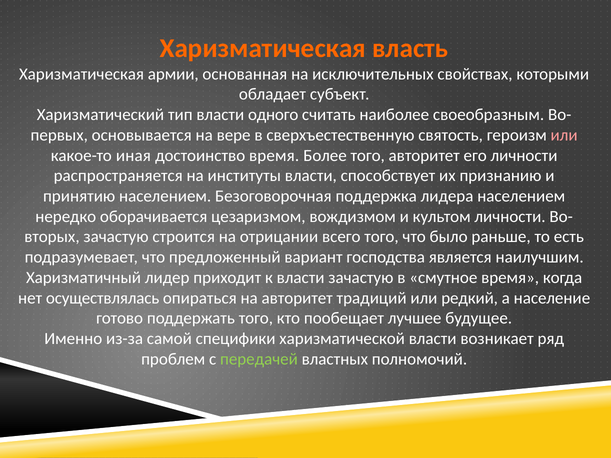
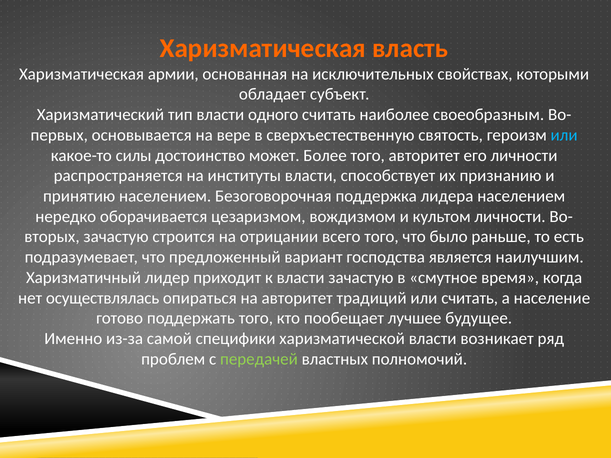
или colour: pink -> light blue (564, 135)
иная: иная -> силы (134, 155)
достоинство время: время -> может (274, 155)
или редкий: редкий -> считать (470, 298)
